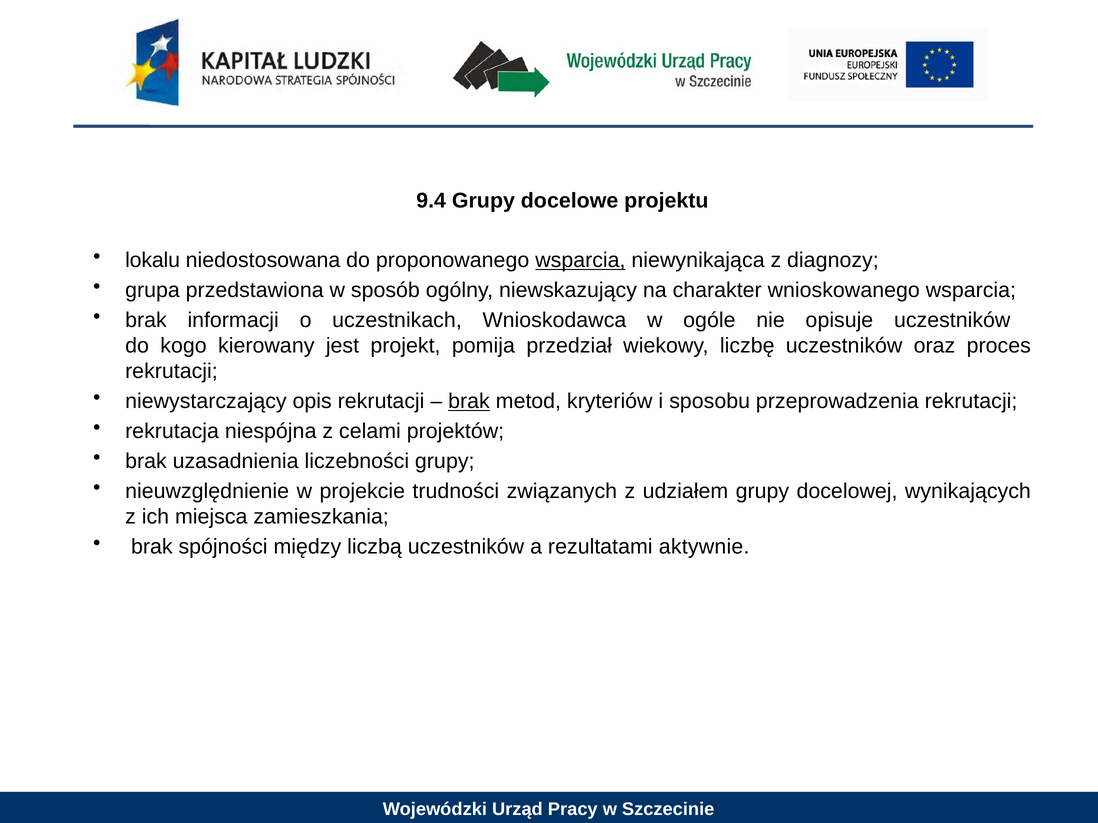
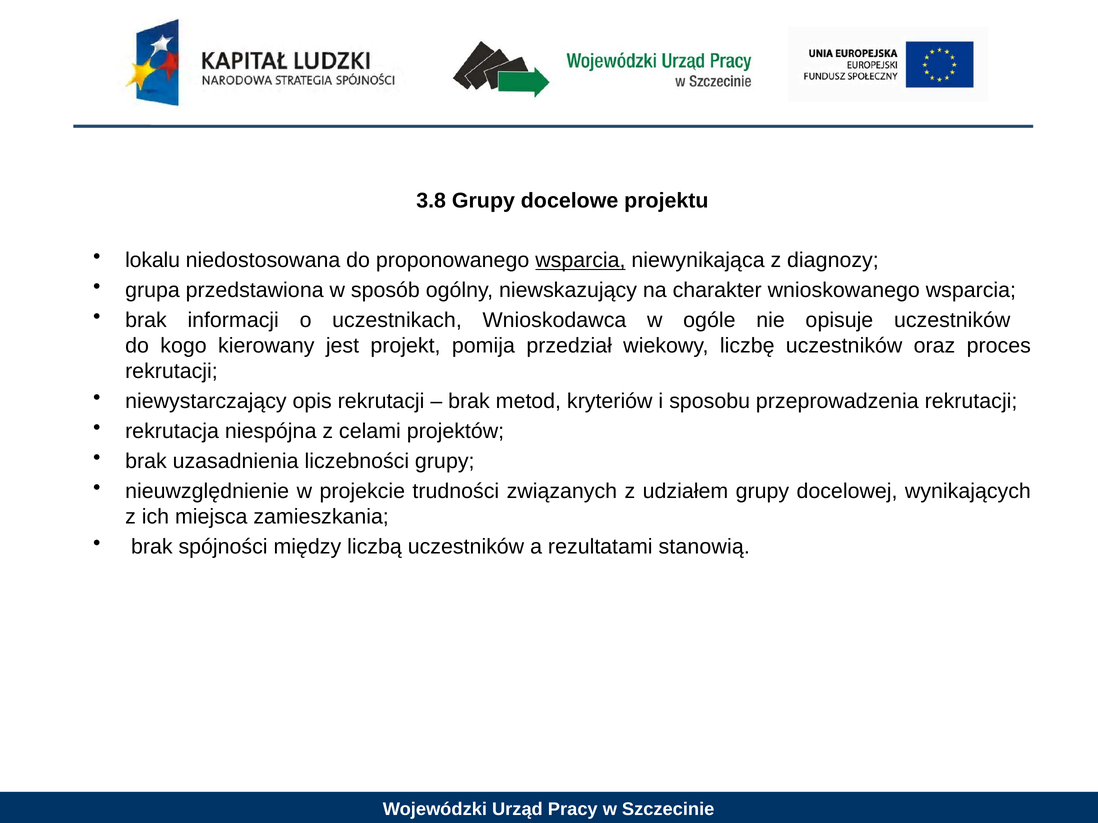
9.4: 9.4 -> 3.8 (431, 201)
brak underline: present -> none (469, 402)
aktywnie: aktywnie -> stanowią (704, 547)
